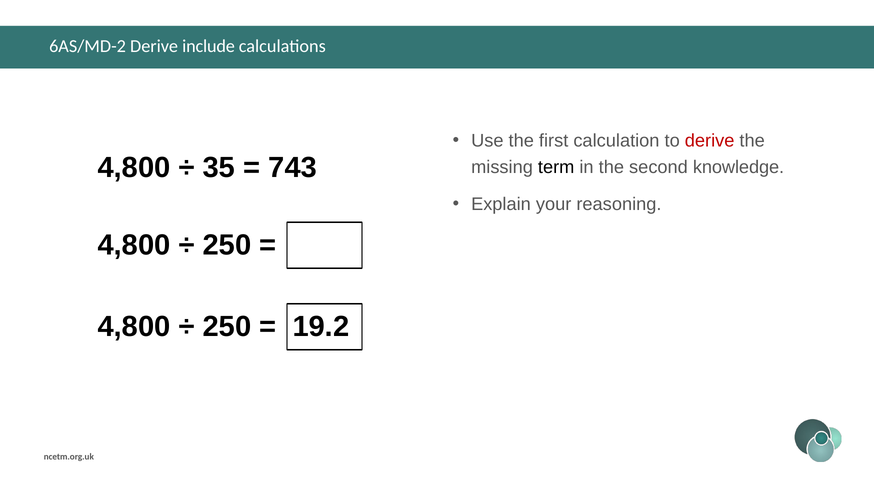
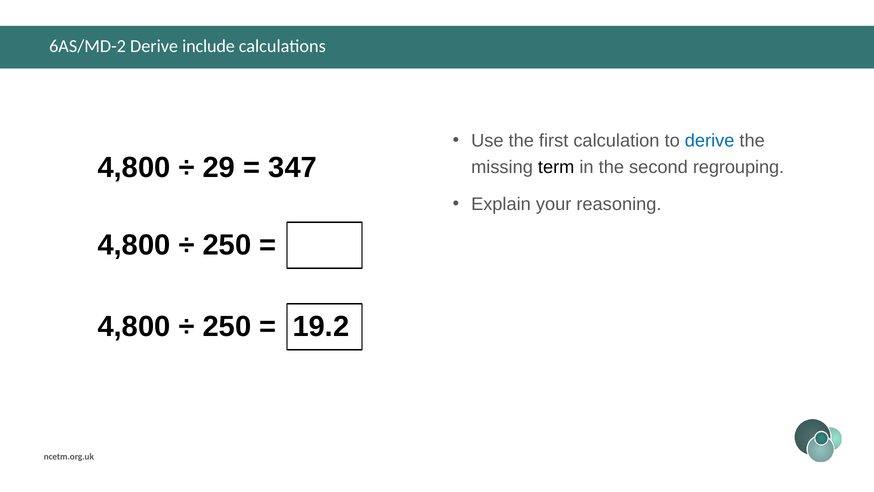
derive colour: red -> blue (710, 141)
35: 35 -> 29 (219, 167)
743: 743 -> 347 (293, 167)
knowledge: knowledge -> regrouping (739, 167)
